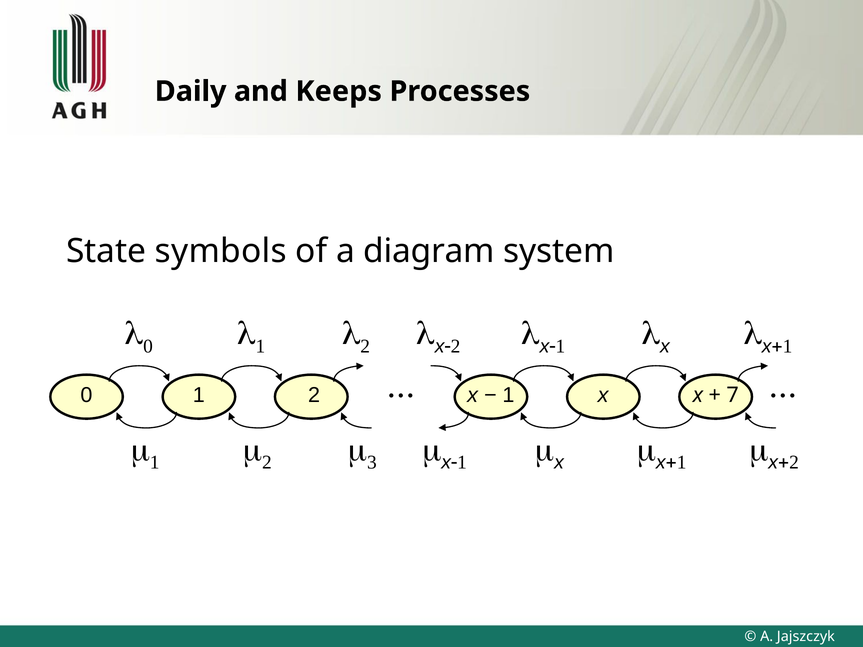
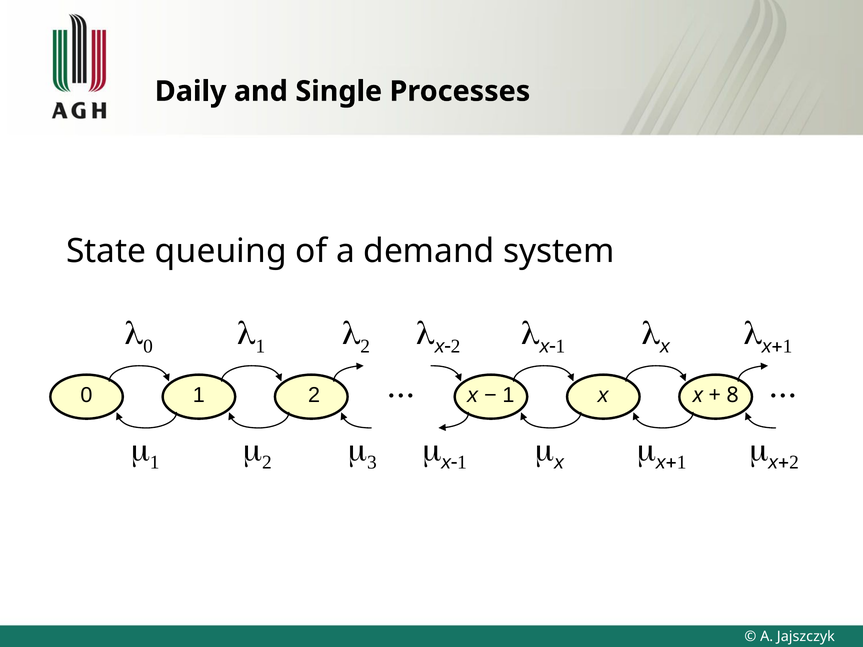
Keeps: Keeps -> Single (339, 91)
symbols: symbols -> queuing (221, 251)
diagram: diagram -> demand (429, 251)
7: 7 -> 8 (733, 395)
